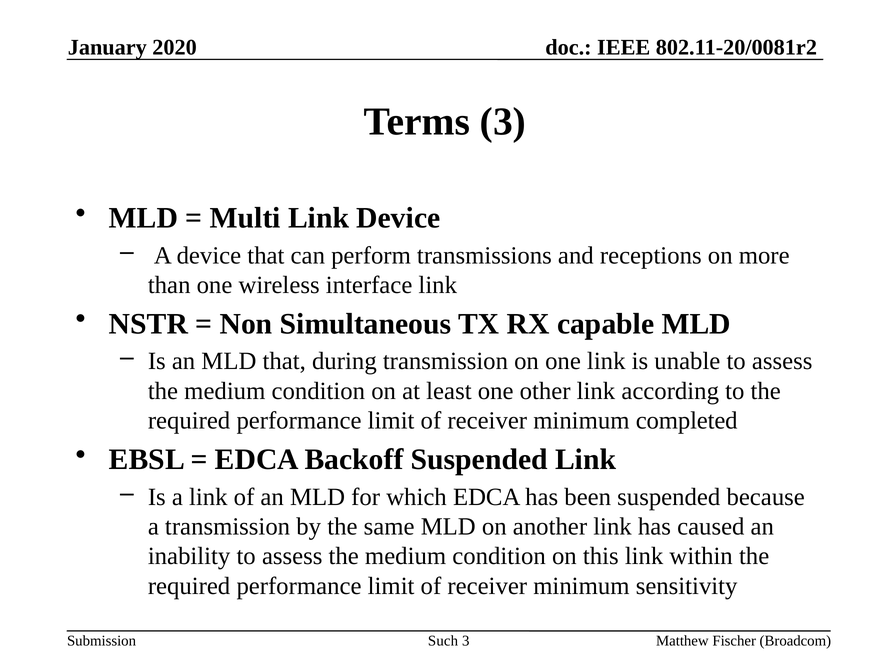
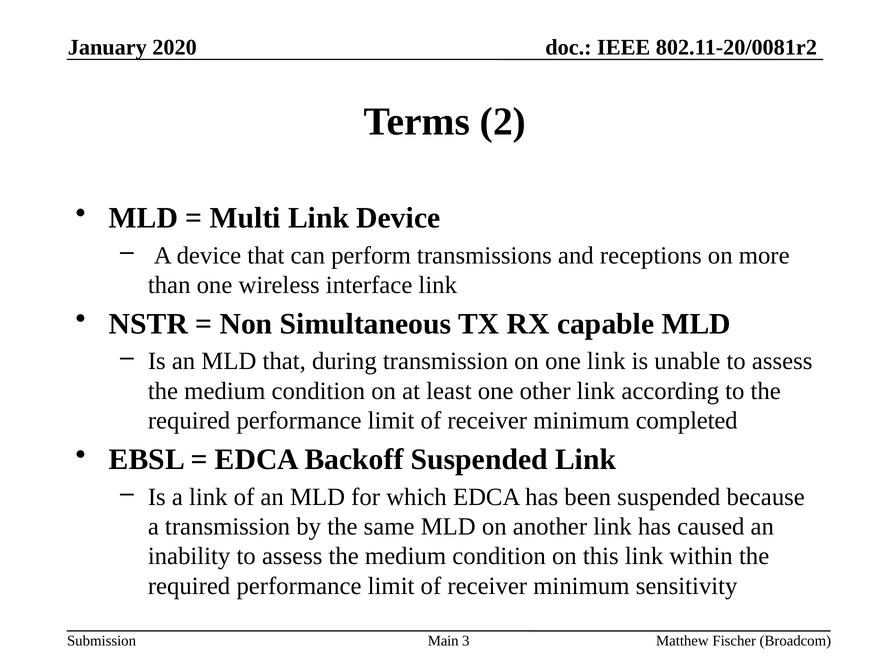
Terms 3: 3 -> 2 (503, 121)
Such: Such -> Main (443, 640)
